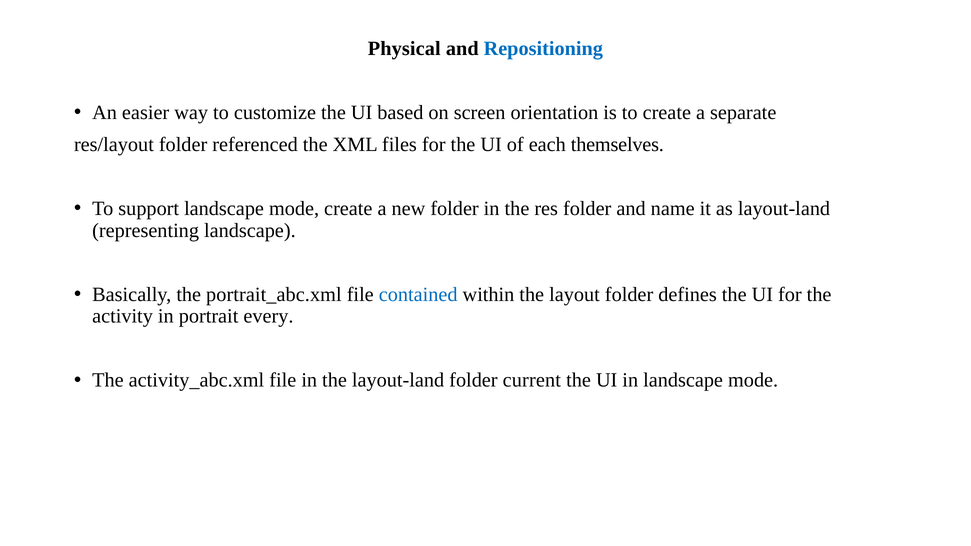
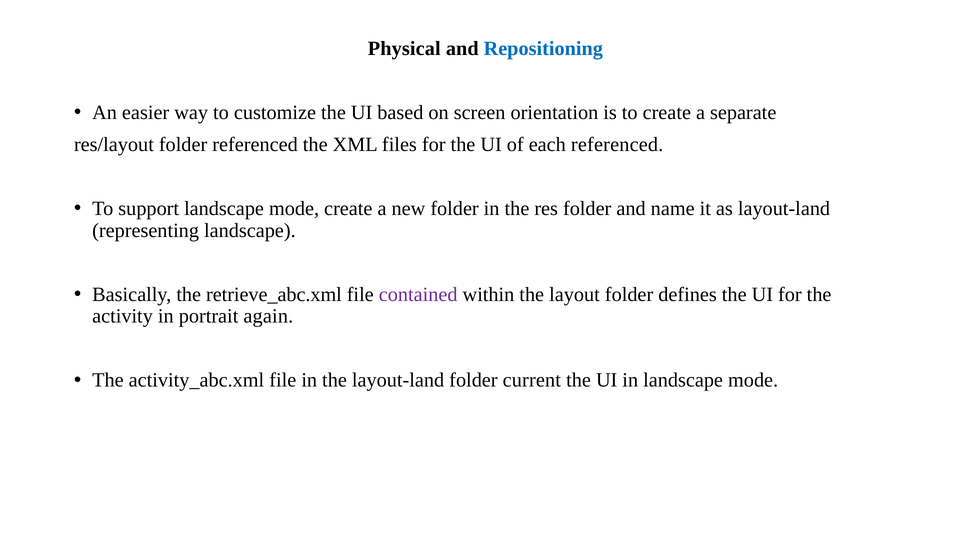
each themselves: themselves -> referenced (617, 145)
portrait_abc.xml: portrait_abc.xml -> retrieve_abc.xml (274, 295)
contained colour: blue -> purple (418, 295)
every: every -> again (268, 316)
